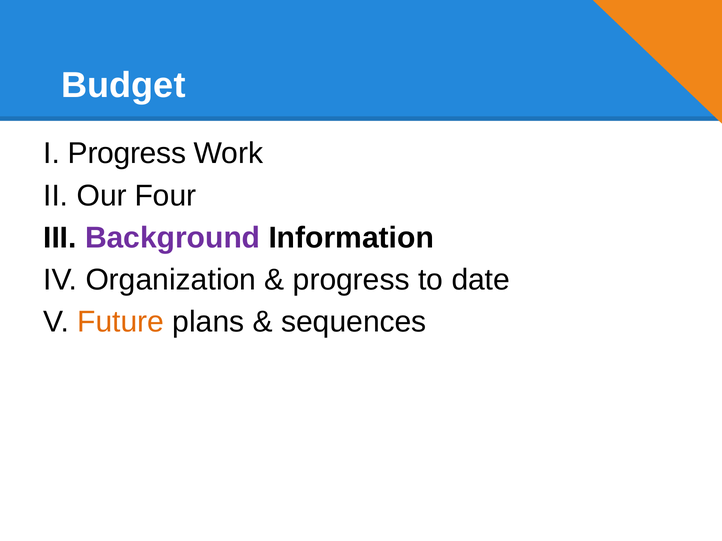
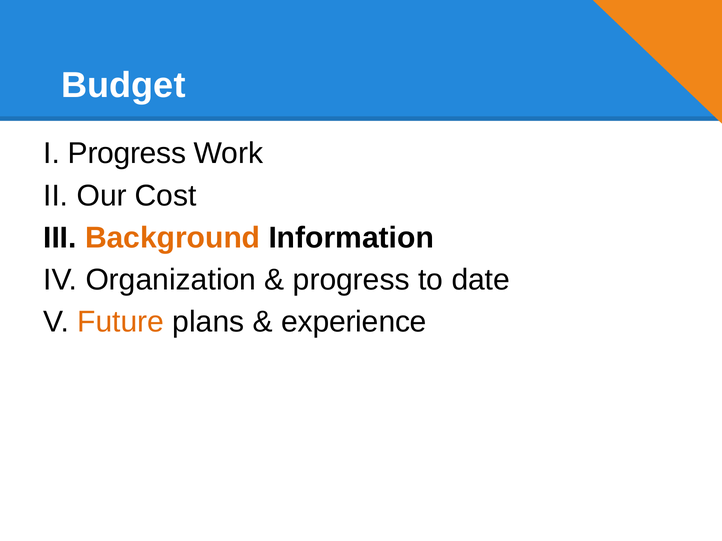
Four: Four -> Cost (166, 196)
Background colour: purple -> orange (173, 238)
sequences: sequences -> experience (354, 322)
